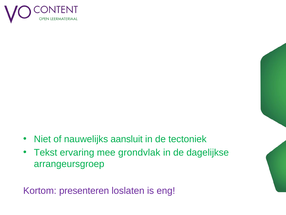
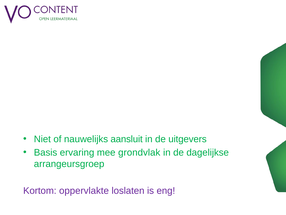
tectoniek: tectoniek -> uitgevers (188, 139)
Tekst: Tekst -> Basis (46, 152)
presenteren: presenteren -> oppervlakte (84, 190)
